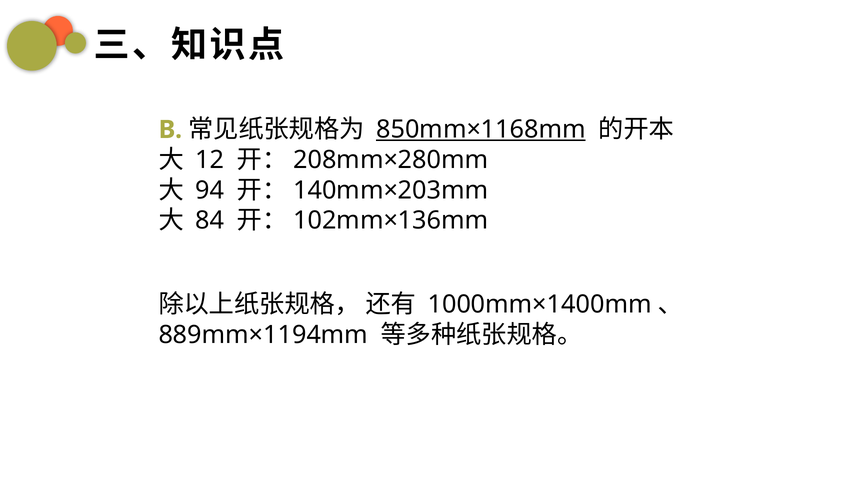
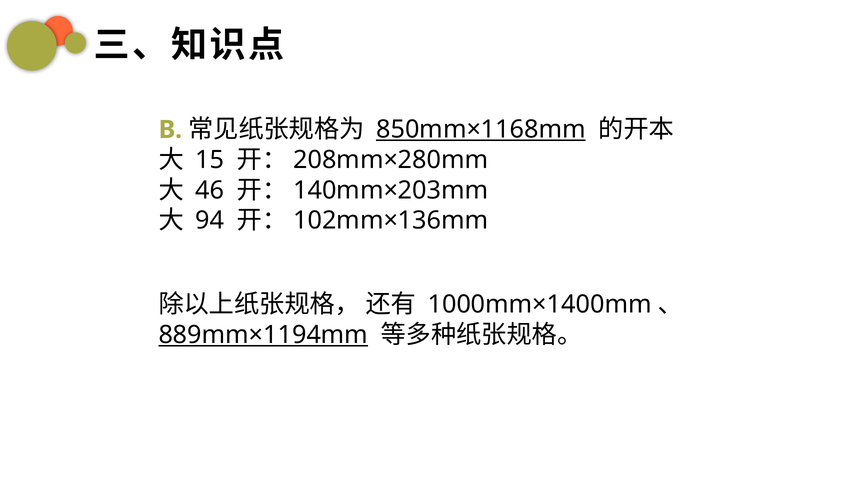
12: 12 -> 15 (210, 160)
94: 94 -> 46 (210, 190)
84: 84 -> 94 (210, 220)
889mm×1194mm underline: none -> present (263, 335)
